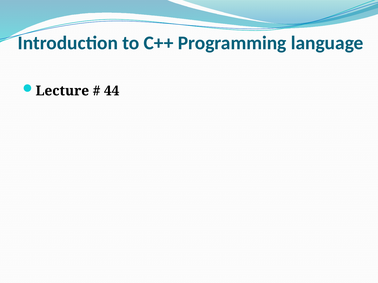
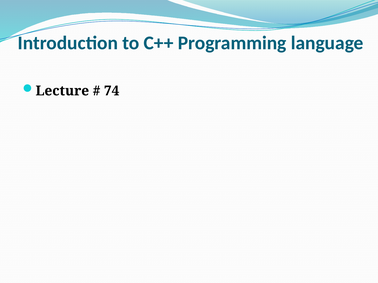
44: 44 -> 74 (112, 91)
